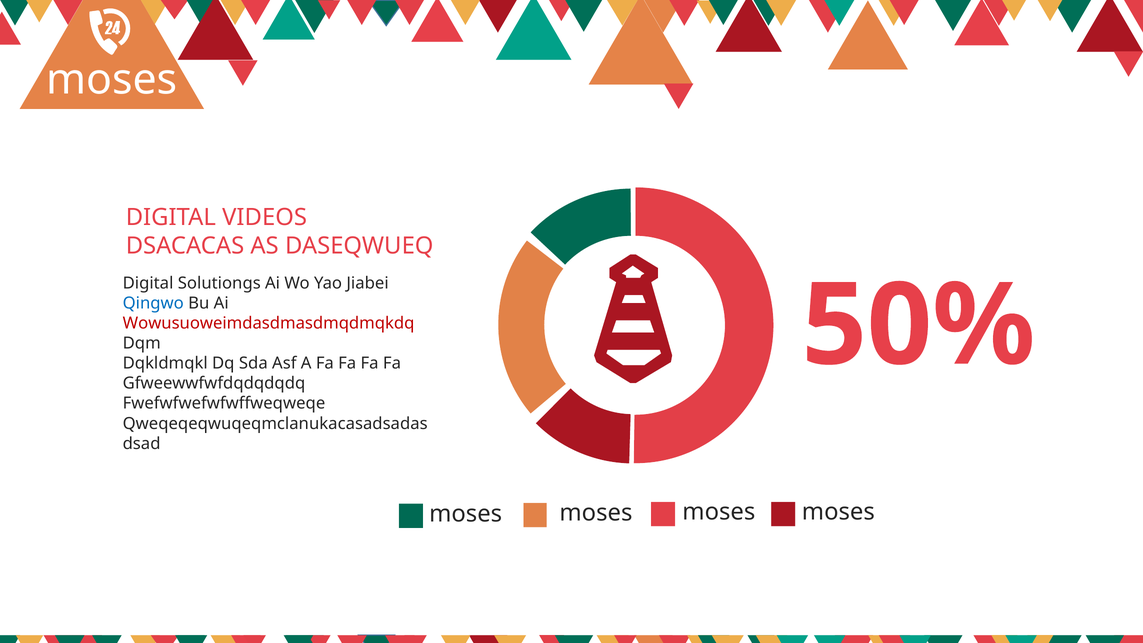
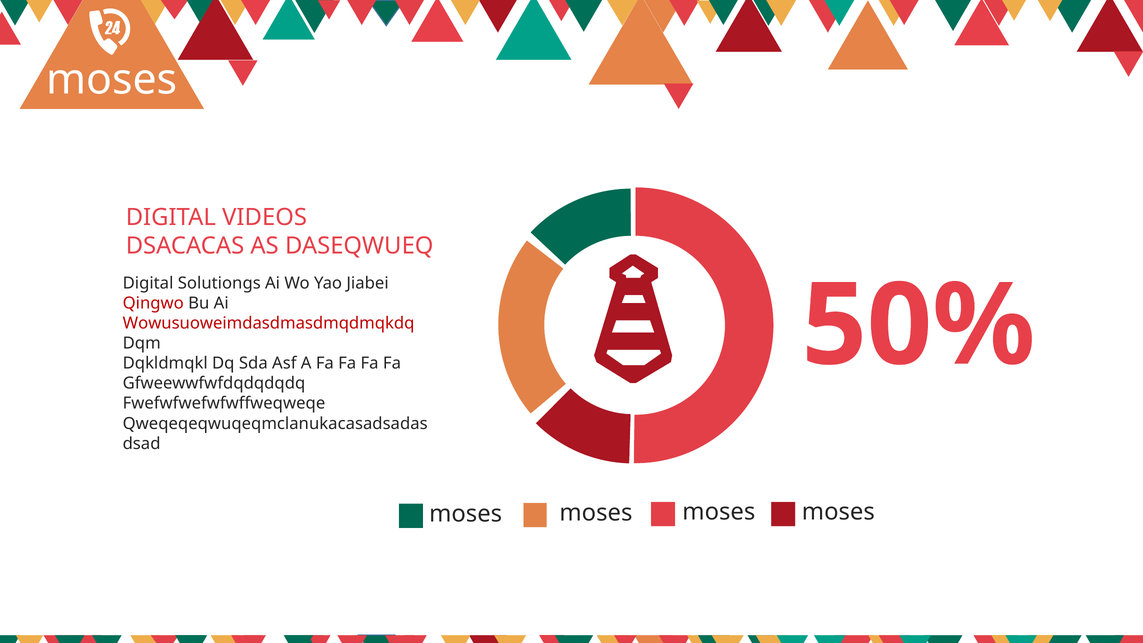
Qingwo colour: blue -> red (153, 303)
